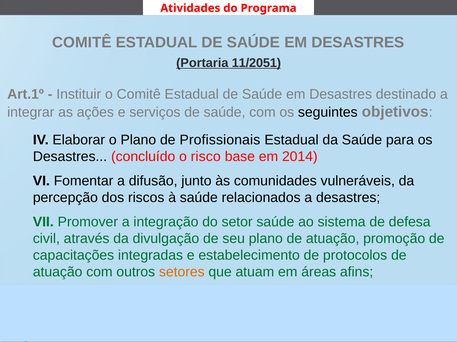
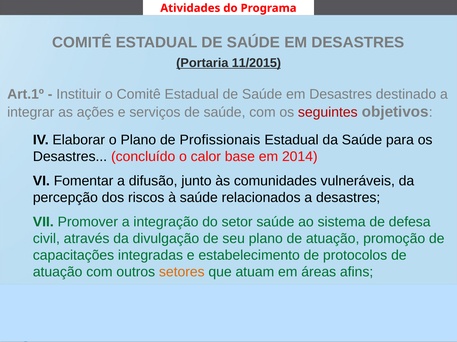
11/2051: 11/2051 -> 11/2015 (256, 63)
seguintes colour: black -> red (328, 112)
risco: risco -> calor (206, 157)
